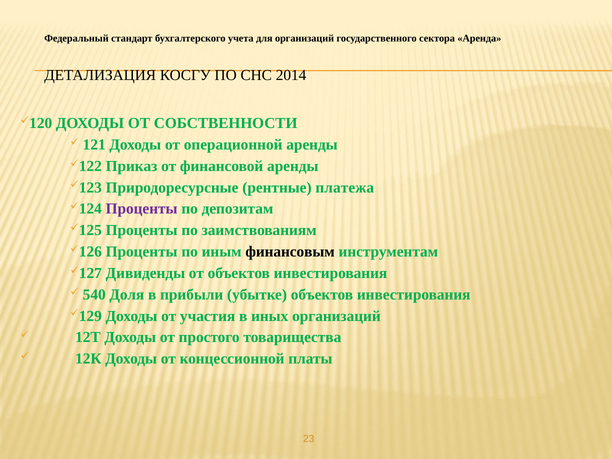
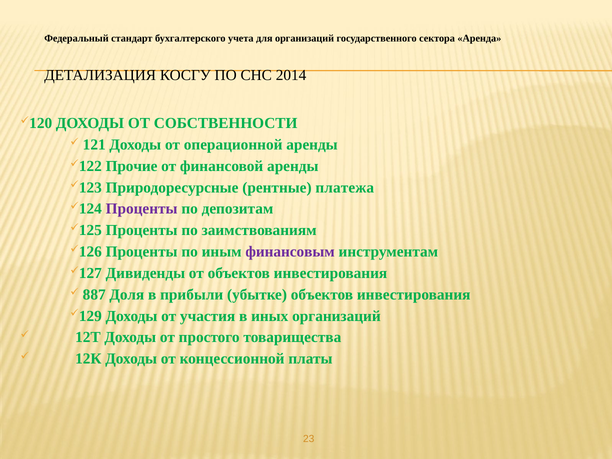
Приказ: Приказ -> Прочие (132, 166)
финансовым colour: black -> purple (290, 252)
540: 540 -> 887 (94, 295)
